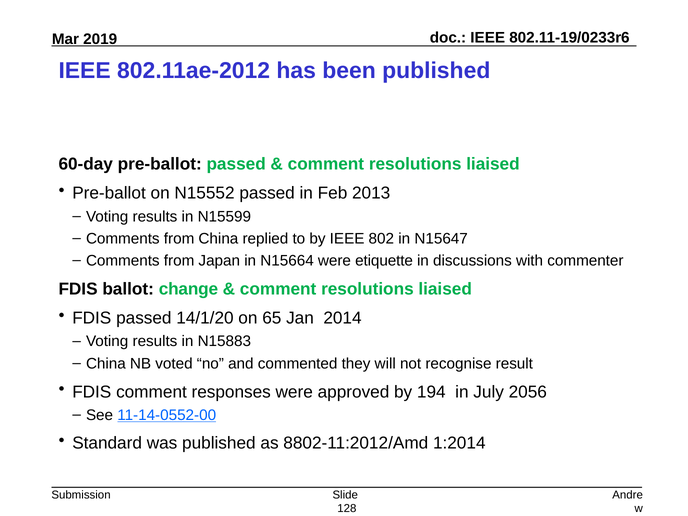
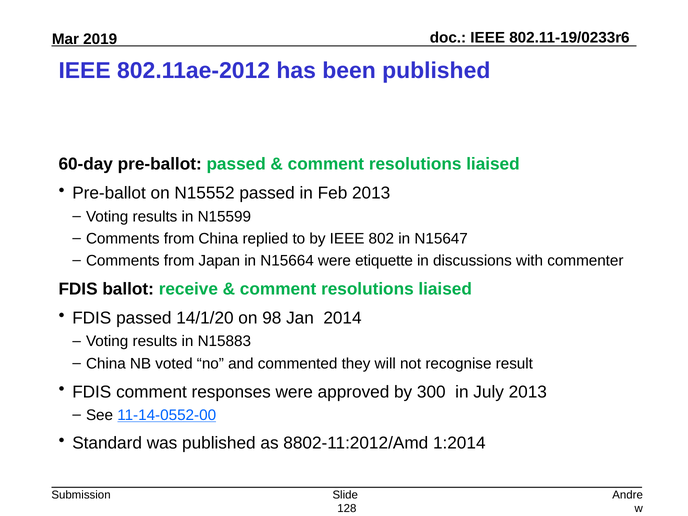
change: change -> receive (188, 289)
65: 65 -> 98 (272, 318)
194: 194 -> 300 (431, 392)
July 2056: 2056 -> 2013 (528, 392)
